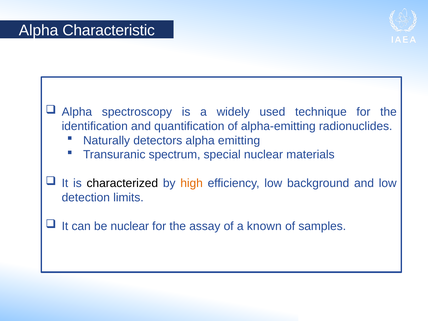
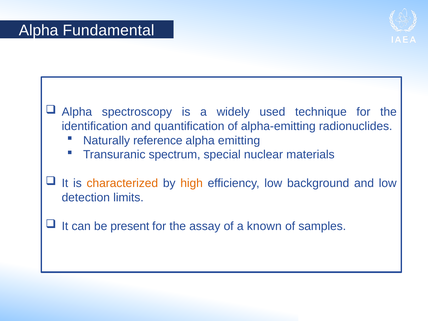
Characteristic: Characteristic -> Fundamental (109, 30)
detectors: detectors -> reference (158, 140)
characterized colour: black -> orange (122, 183)
be nuclear: nuclear -> present (130, 226)
